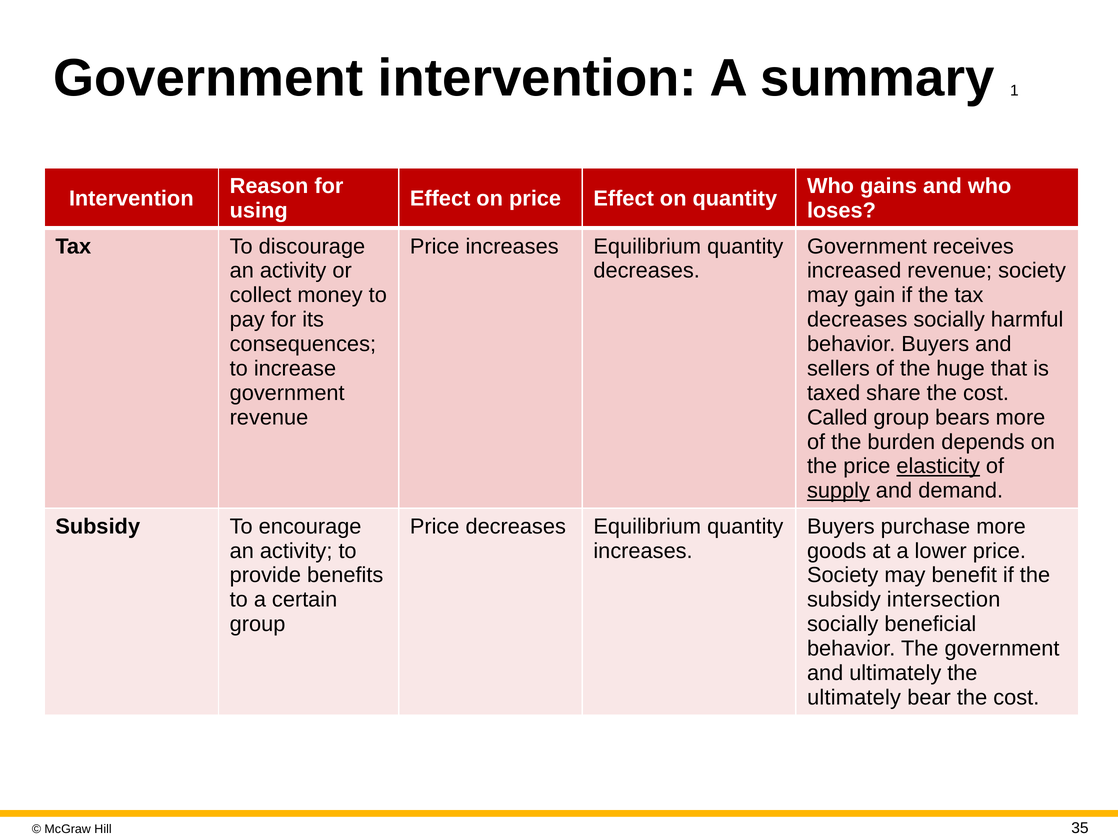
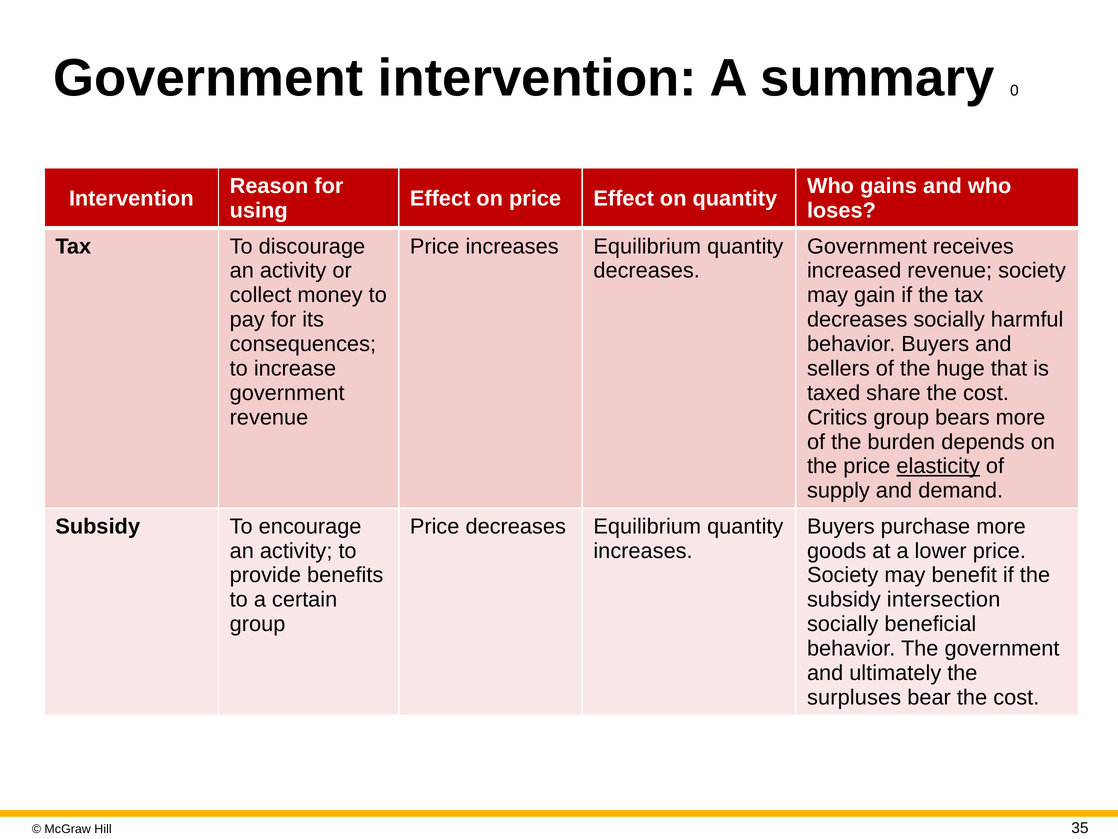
1: 1 -> 0 (1014, 91)
Called: Called -> Critics (837, 417)
supply underline: present -> none (838, 490)
ultimately: ultimately -> surpluses (854, 697)
